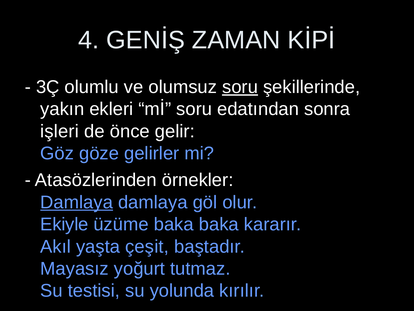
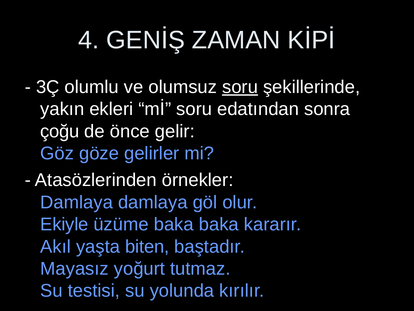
işleri: işleri -> çoğu (60, 131)
Damlaya underline: present -> none (77, 202)
çeşit: çeşit -> biten (147, 246)
